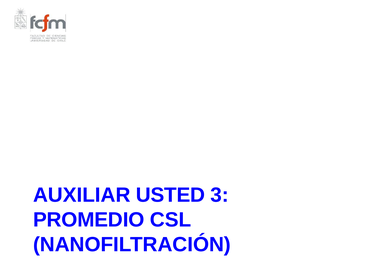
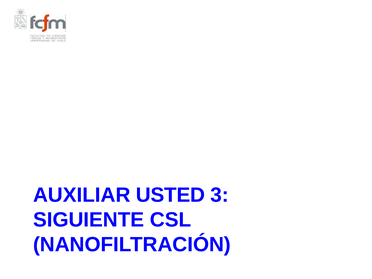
PROMEDIO: PROMEDIO -> SIGUIENTE (89, 220)
